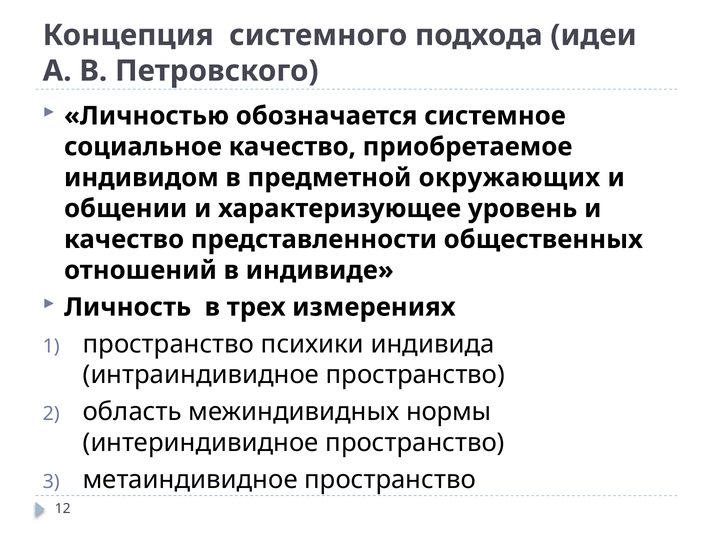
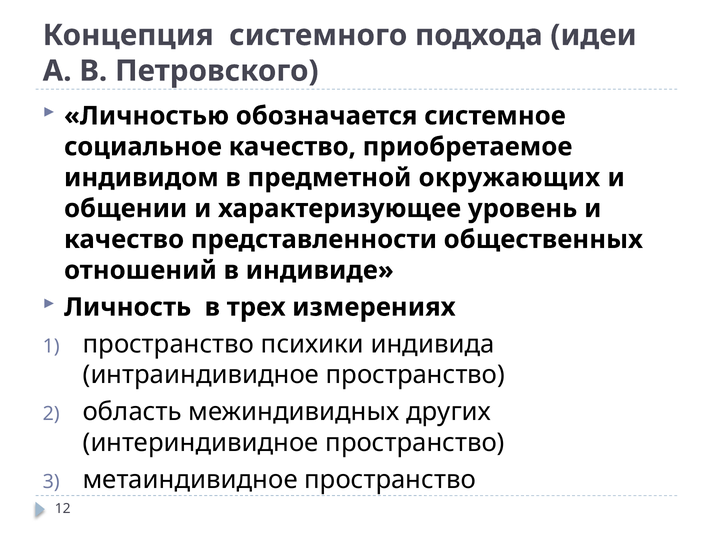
нормы: нормы -> других (449, 412)
